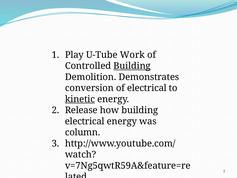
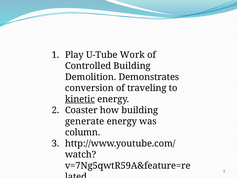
Building underline: present -> none (132, 66)
of electrical: electrical -> traveling (147, 88)
Release: Release -> Coaster (81, 110)
electrical: electrical -> generate (85, 121)
